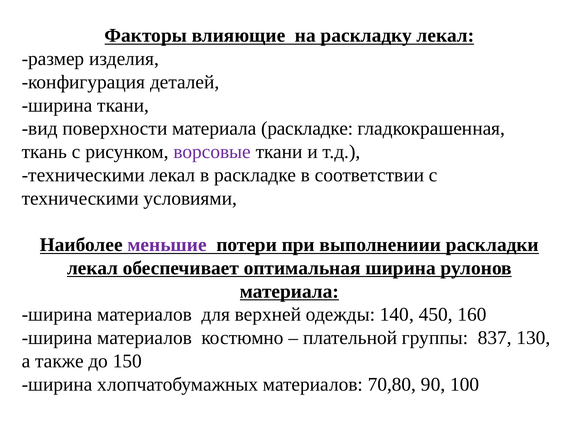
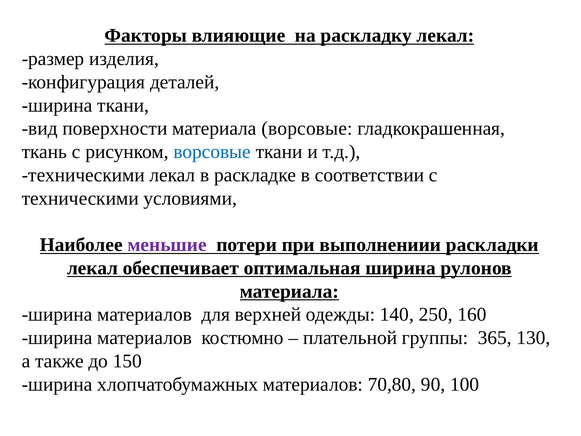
материала раскладке: раскладке -> ворсовые (307, 128)
ворсовые colour: purple -> blue (212, 152)
450: 450 -> 250 (436, 314)
837: 837 -> 365 (495, 338)
